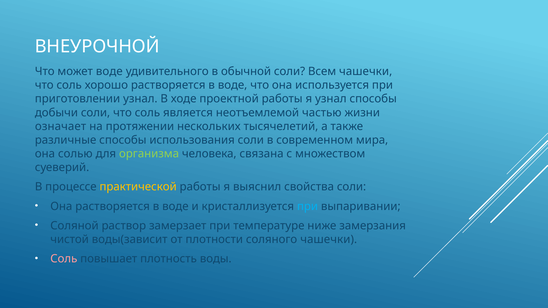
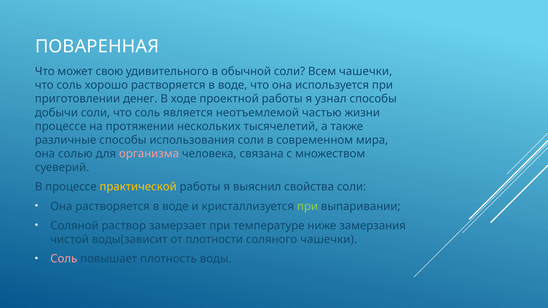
ВНЕУРОЧНОЙ: ВНЕУРОЧНОЙ -> ПОВАРЕННАЯ (97, 46)
может воде: воде -> свою (109, 72)
приготовлении узнал: узнал -> денег (140, 99)
означает: означает -> процессе (61, 126)
организма colour: light green -> pink (149, 154)
при colour: light blue -> light green (308, 206)
